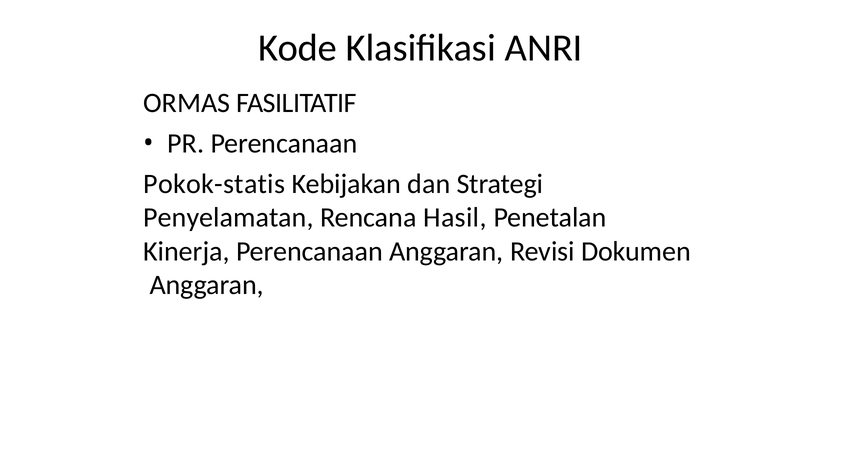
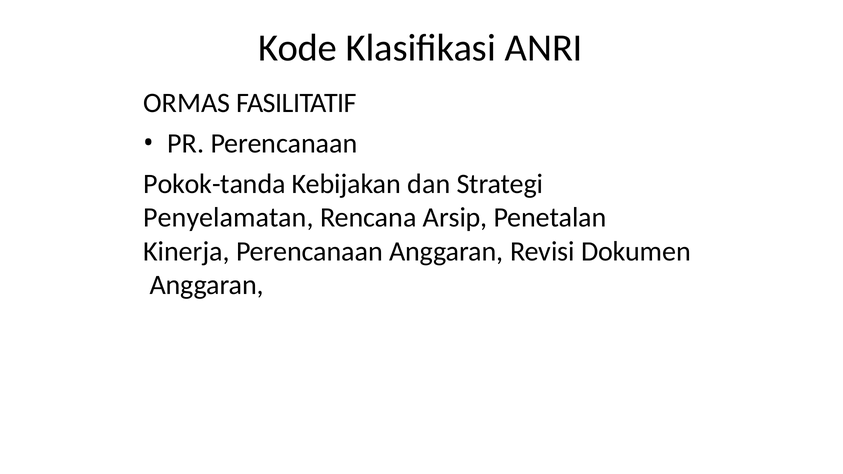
Pokok-statis: Pokok-statis -> Pokok-tanda (214, 184)
Hasil: Hasil -> Arsip (455, 218)
